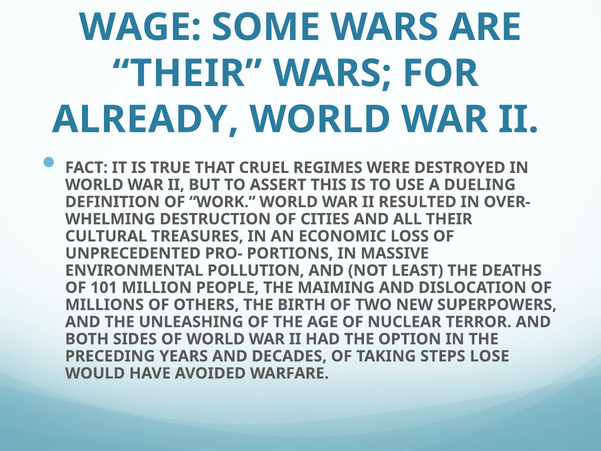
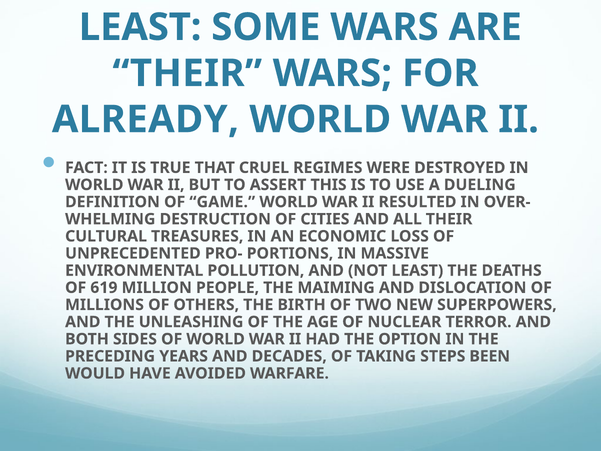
WAGE: WAGE -> LEAST (140, 27)
WORK: WORK -> GAME (222, 202)
101: 101 -> 619 (104, 288)
LOSE: LOSE -> BEEN (490, 356)
